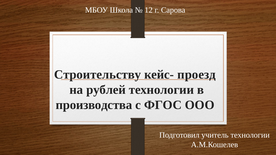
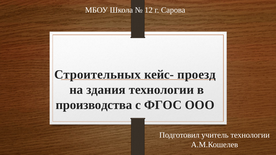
Строительству: Строительству -> Строительных (98, 75)
рублей: рублей -> здания (106, 90)
